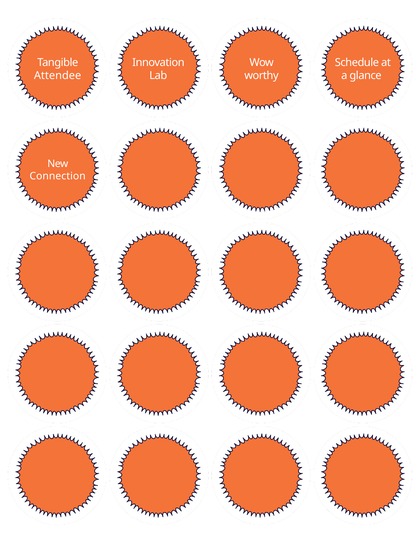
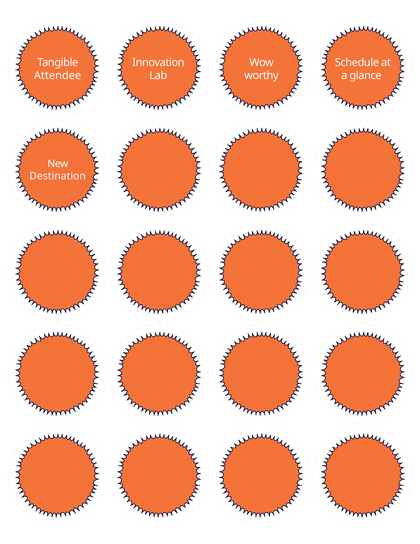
Connection: Connection -> Destination (58, 176)
